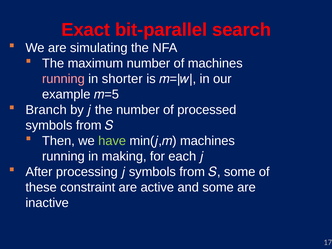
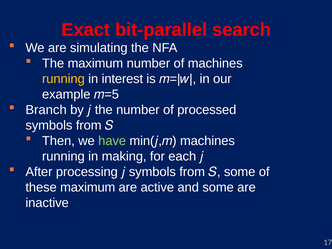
running colour: pink -> yellow (63, 79)
shorter: shorter -> interest (122, 79)
these constraint: constraint -> maximum (88, 187)
